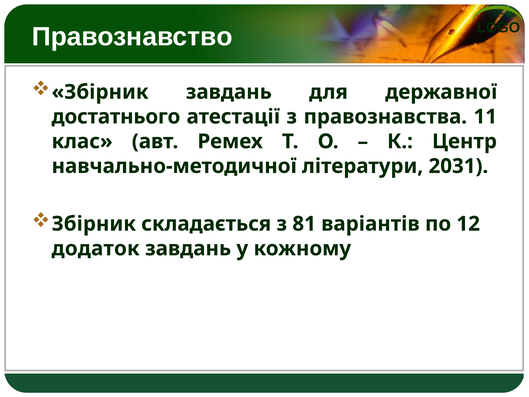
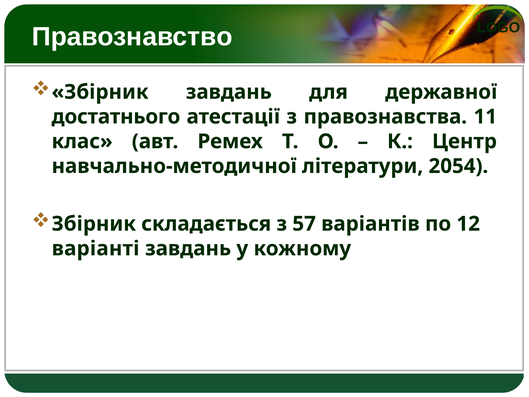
2031: 2031 -> 2054 (458, 166)
81: 81 -> 57 (304, 224)
додаток: додаток -> варіанті (96, 248)
